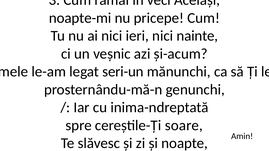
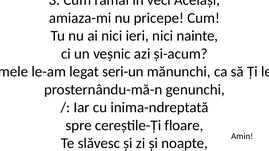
noapte-mi: noapte-mi -> amiaza-mi (80, 18)
soare: soare -> floare (184, 126)
